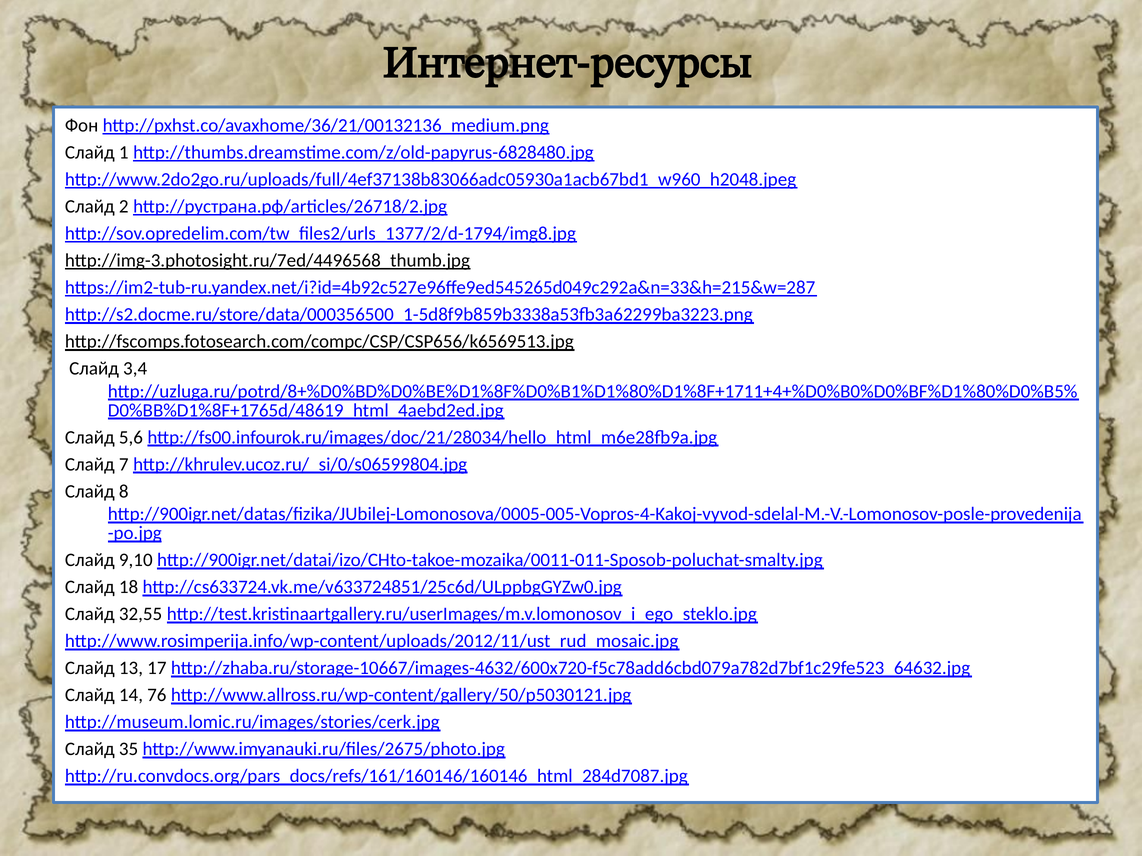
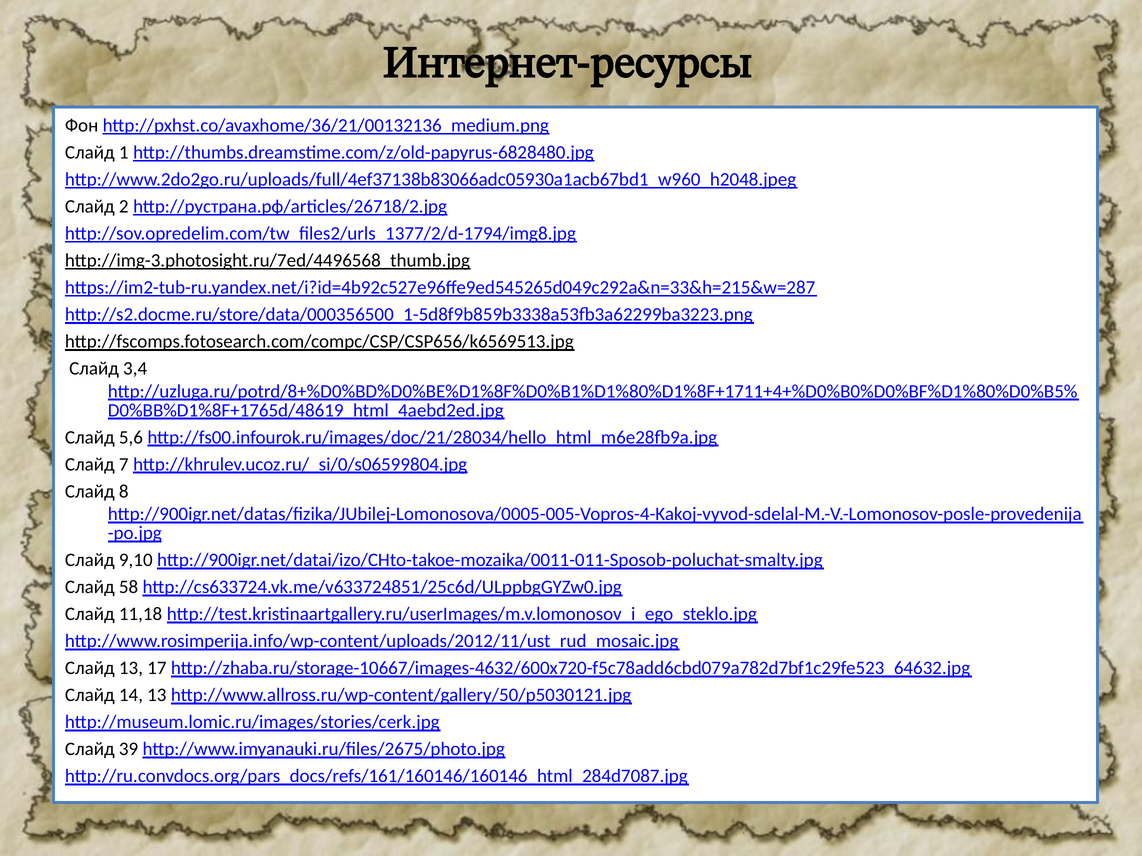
18: 18 -> 58 (129, 588)
32,55: 32,55 -> 11,18 (141, 615)
14 76: 76 -> 13 (157, 696)
35: 35 -> 39 (129, 750)
